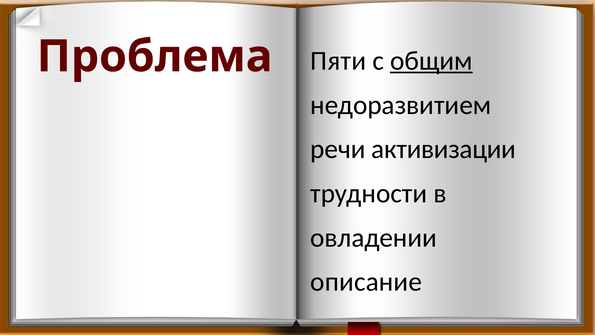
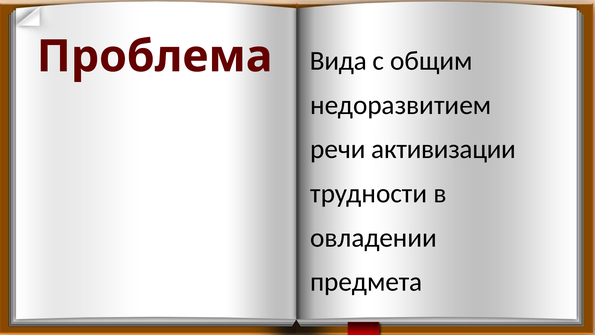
Пяти: Пяти -> Вида (338, 61)
общим underline: present -> none (431, 61)
описание: описание -> предмета (366, 282)
